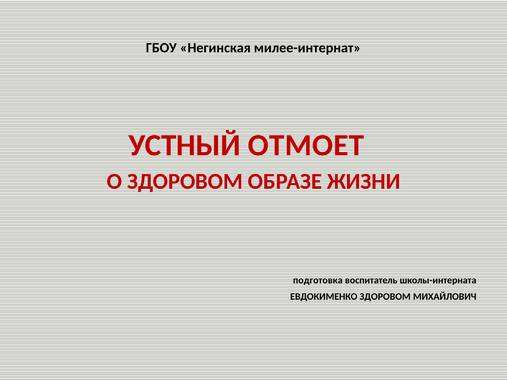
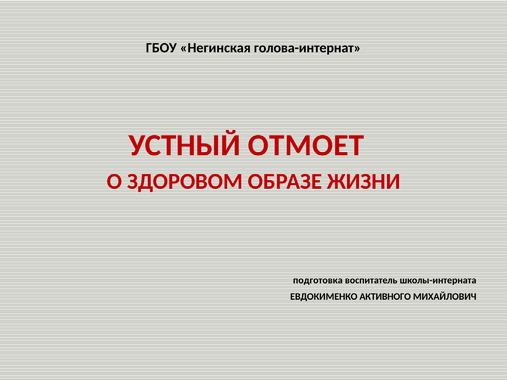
милее-интернат: милее-интернат -> голова-интернат (308, 48)
ЕВДОКИМЕНКО ЗДОРОВОМ: ЗДОРОВОМ -> АКТИВНОГО (385, 297)
